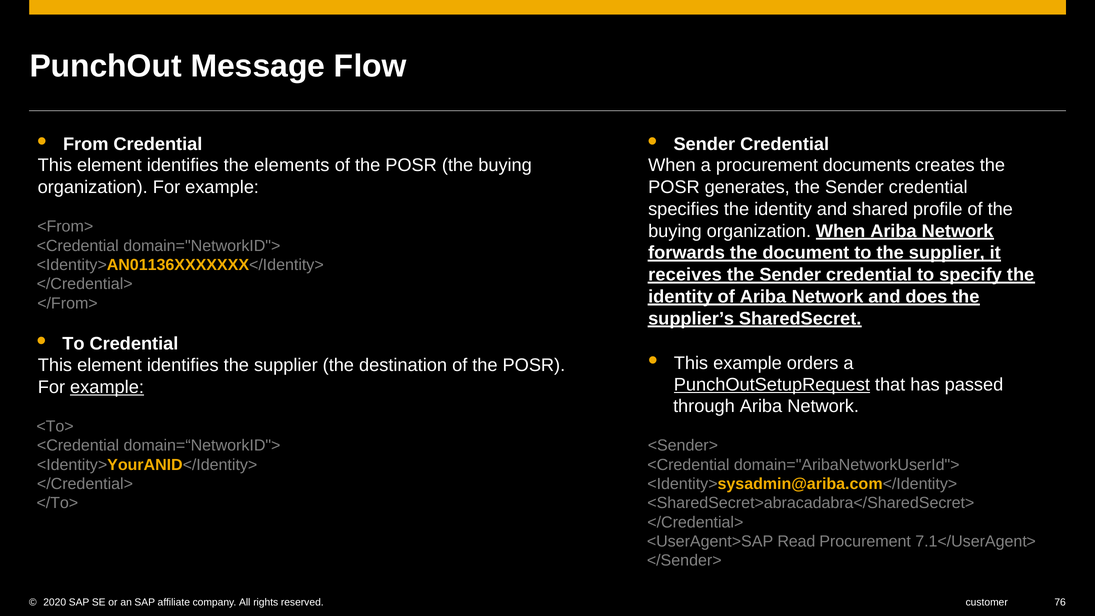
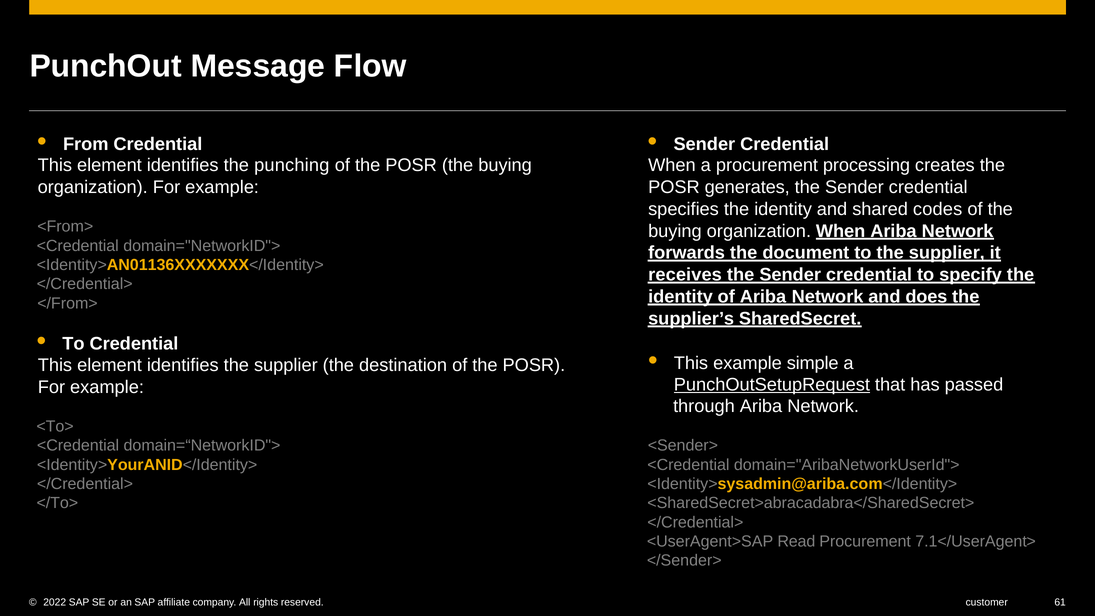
elements: elements -> punching (292, 165)
documents: documents -> processing (867, 165)
profile: profile -> codes (938, 209)
orders: orders -> simple (813, 363)
example underline: present -> none (107, 387)
2020: 2020 -> 2022 (55, 602)
76: 76 -> 61 (1060, 602)
